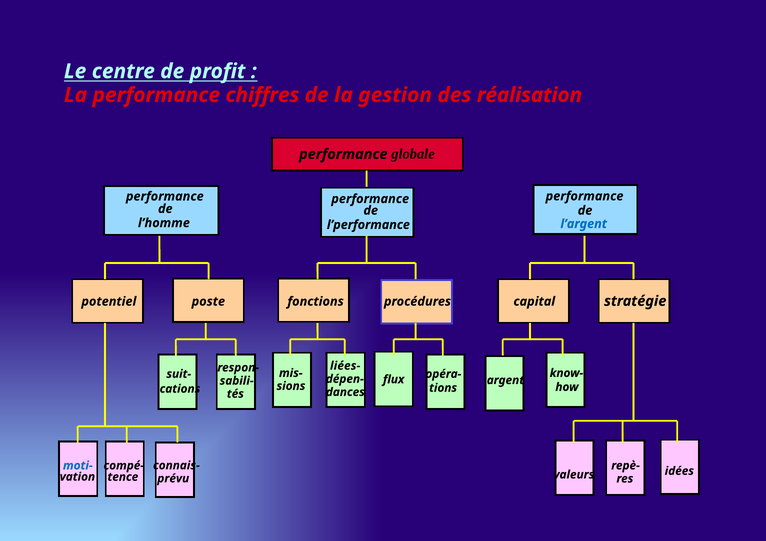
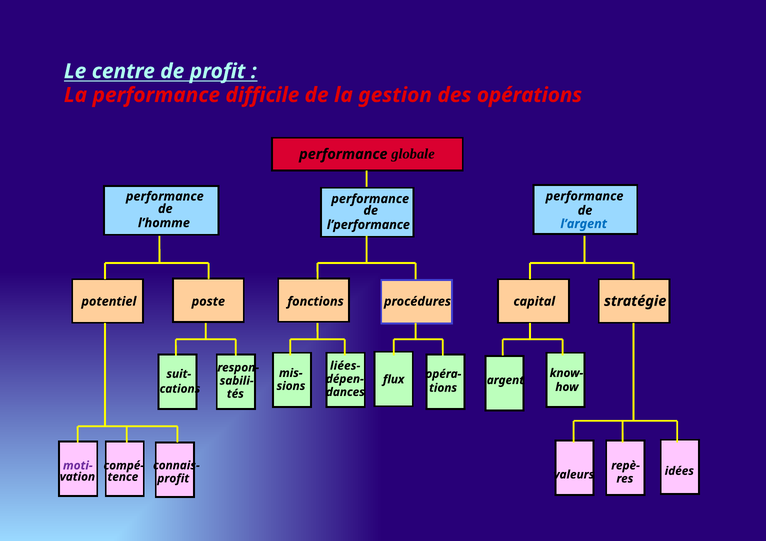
chiffres: chiffres -> difficile (262, 95)
réalisation: réalisation -> opérations (529, 95)
moti- colour: blue -> purple (78, 466)
prévu: prévu -> profit (173, 479)
